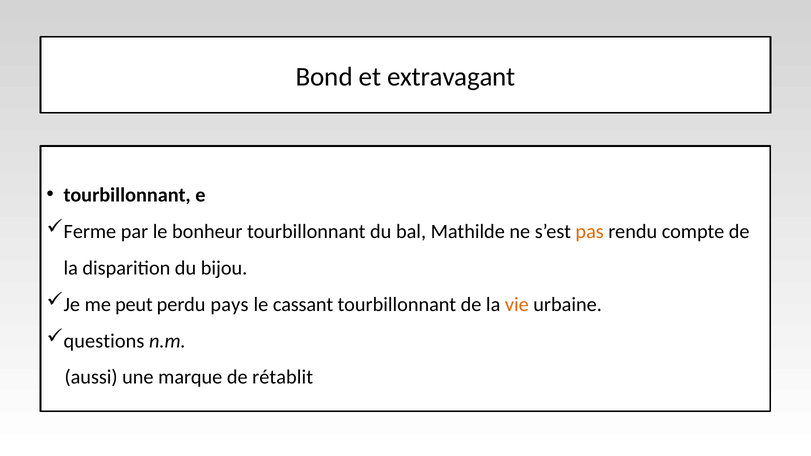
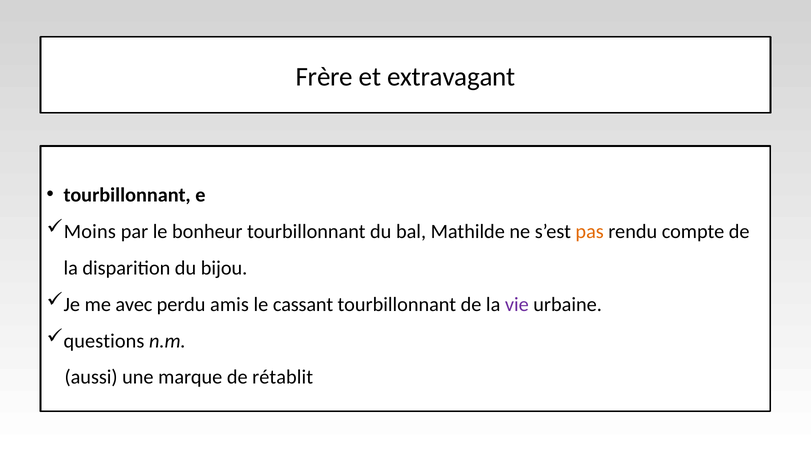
Bond: Bond -> Frère (324, 77)
Ferme: Ferme -> Moins (90, 231)
peut: peut -> avec (134, 304)
pays: pays -> amis (229, 304)
vie colour: orange -> purple (517, 304)
